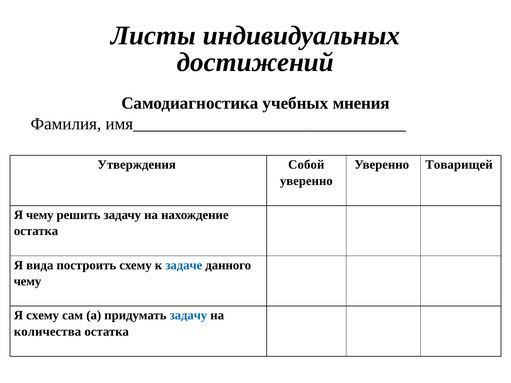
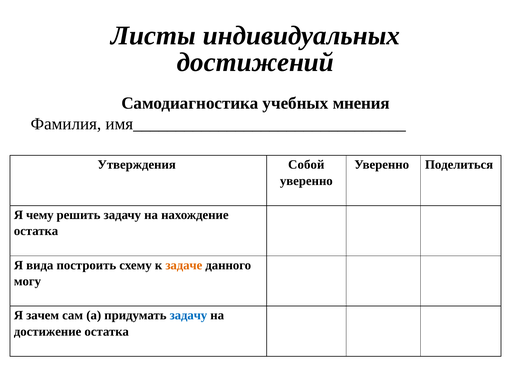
Товарищей: Товарищей -> Поделиться (459, 165)
задаче colour: blue -> orange (184, 265)
чему: чему -> могу (27, 282)
Я схему: схему -> зачем (43, 316)
количества: количества -> достижение (48, 332)
